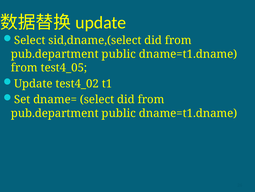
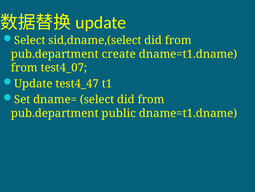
public: public -> create (119, 54)
test4_05: test4_05 -> test4_07 (64, 67)
test4_02: test4_02 -> test4_47 (77, 83)
